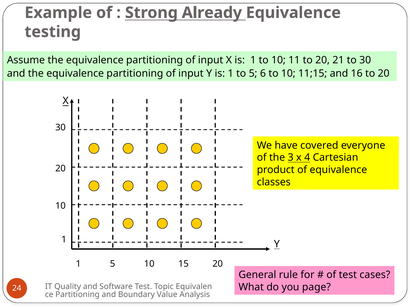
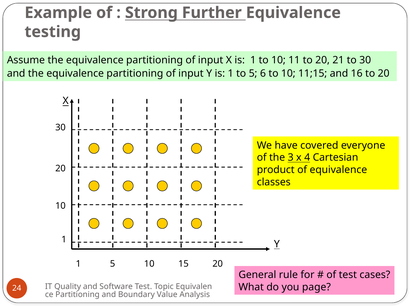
Already: Already -> Further (212, 13)
